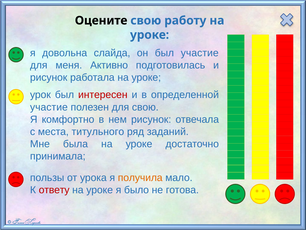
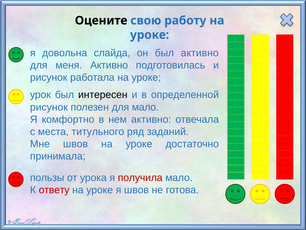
был участие: участие -> активно (200, 53)
интересен colour: red -> black (103, 95)
участие: участие -> рисунок (49, 107)
для свою: свою -> мало (145, 107)
нем рисунок: рисунок -> активно (151, 119)
Мне была: была -> швов (75, 144)
получила colour: orange -> red (140, 177)
я было: было -> швов (137, 190)
